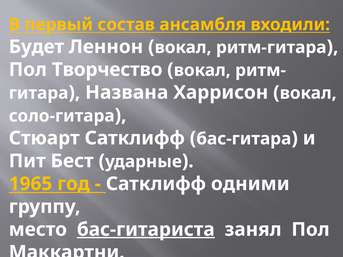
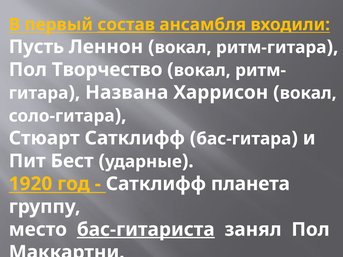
состав underline: none -> present (126, 25)
Будет: Будет -> Пусть (36, 47)
1965: 1965 -> 1920 (31, 184)
одними: одними -> планета (250, 184)
